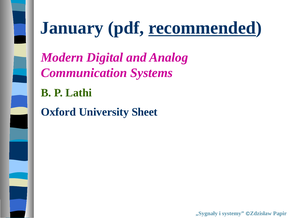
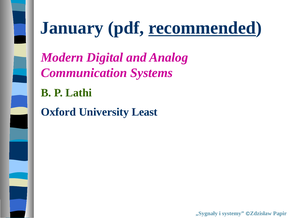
Sheet: Sheet -> Least (145, 112)
